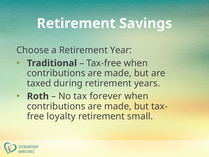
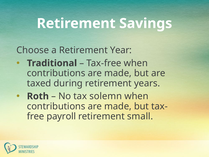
forever: forever -> solemn (106, 96)
loyalty: loyalty -> payroll (61, 116)
